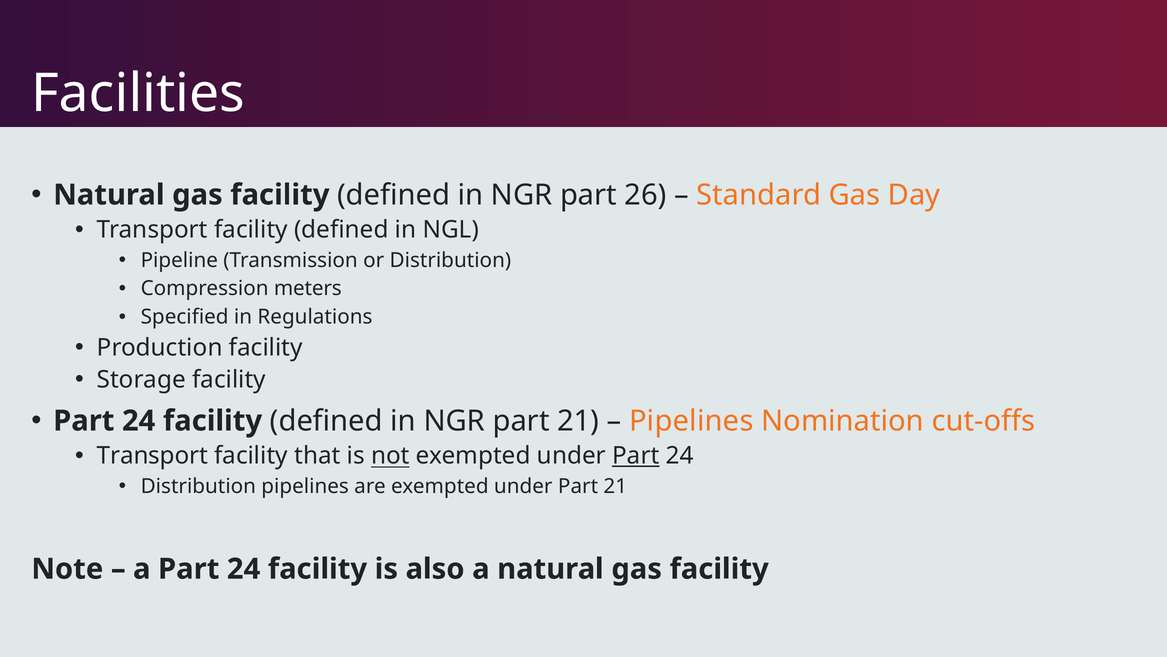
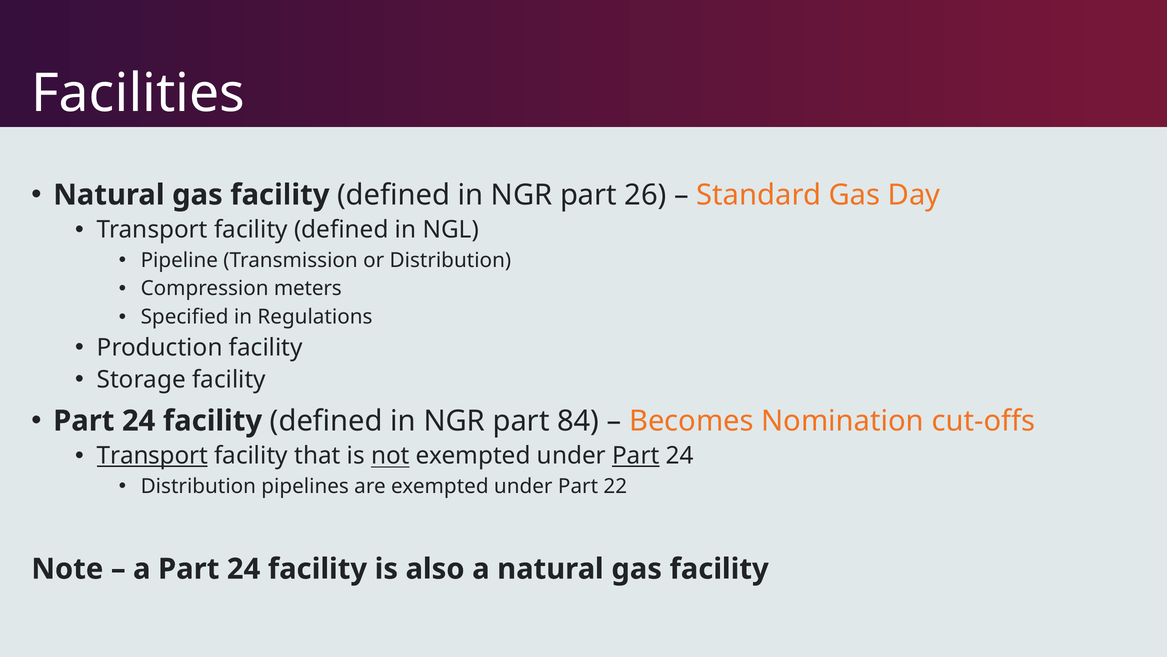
NGR part 21: 21 -> 84 (578, 421)
Pipelines: Pipelines -> Becomes (691, 421)
Transport underline: none -> present (152, 455)
under Part 21: 21 -> 22 (615, 486)
